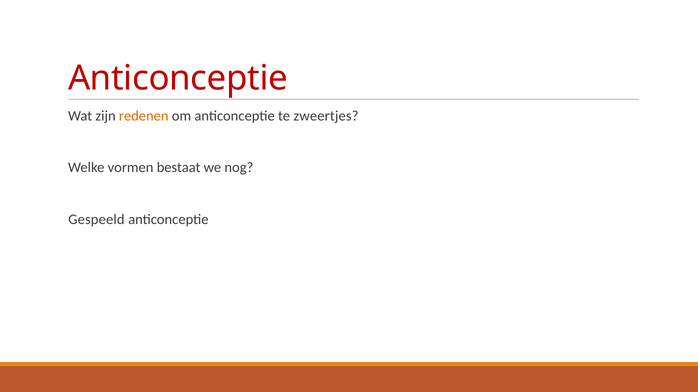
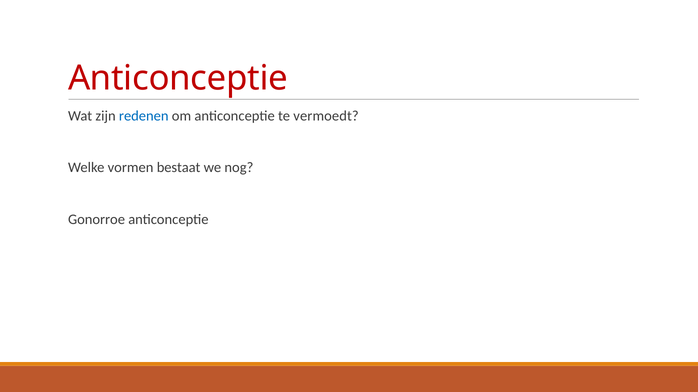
redenen colour: orange -> blue (144, 116)
zweertjes: zweertjes -> vermoedt (326, 116)
Gespeeld: Gespeeld -> Gonorroe (97, 220)
